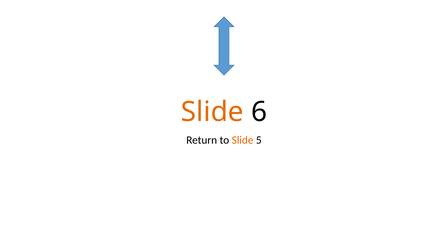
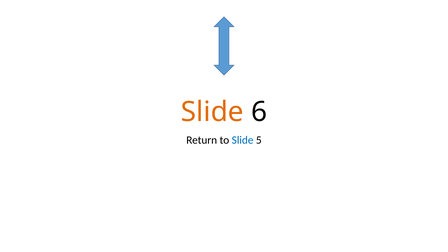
Slide colour: orange -> blue (243, 140)
